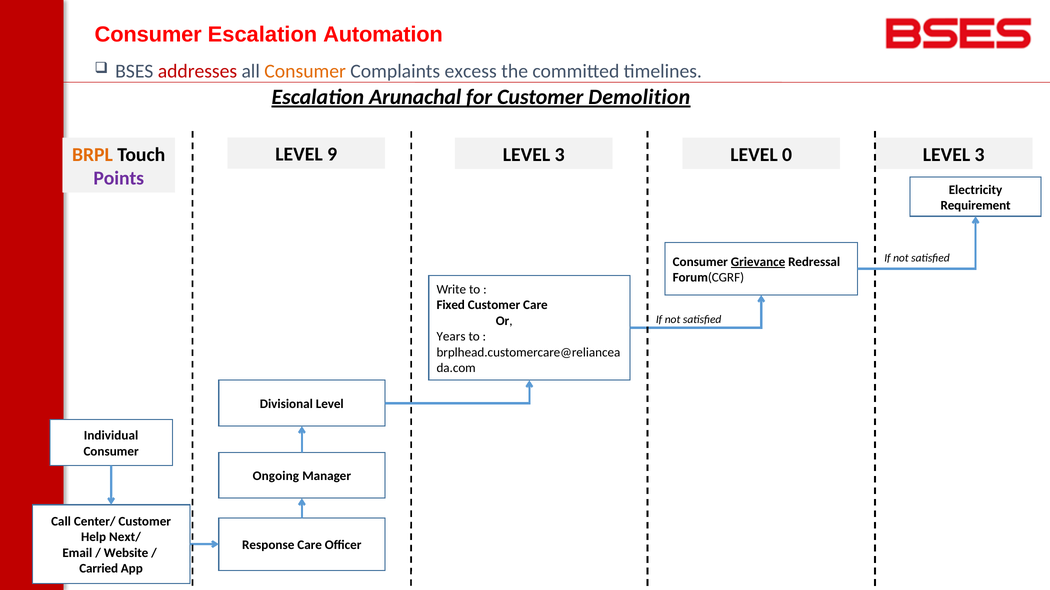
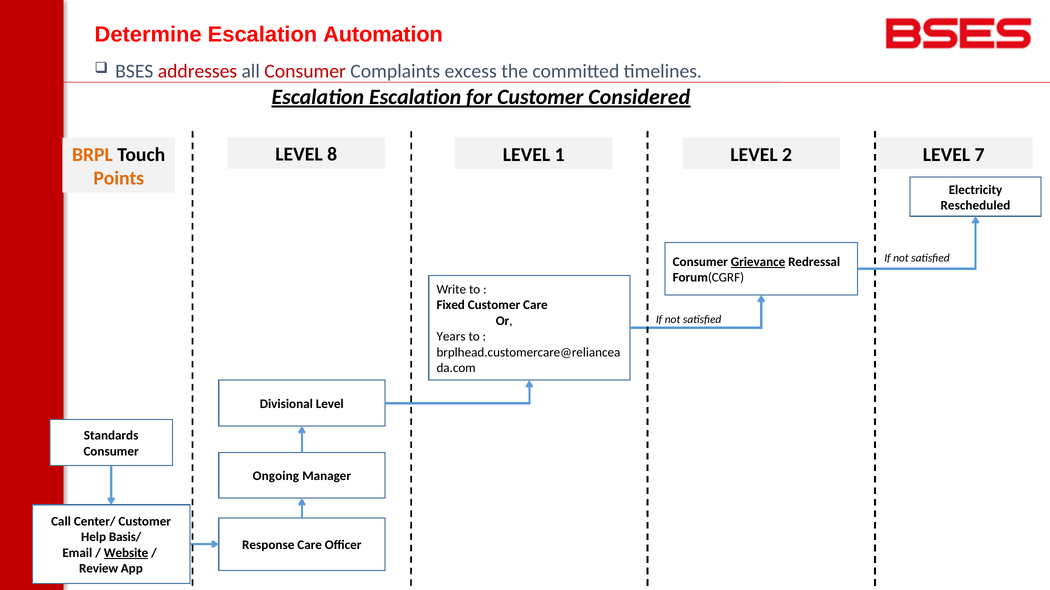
Consumer: Consumer -> Determine (148, 35)
Consumer colour: orange -> red (305, 71)
Escalation Arunachal: Arunachal -> Escalation (415, 97)
Demolition: Demolition -> Considered (639, 97)
9: 9 -> 8 (332, 155)
3: 3 -> 1 (560, 155)
0: 0 -> 2 (787, 155)
3: 3 -> 7 (980, 155)
Points colour: purple -> orange (119, 178)
Requirement: Requirement -> Rescheduled (975, 206)
Individual: Individual -> Standards (111, 436)
Next/: Next/ -> Basis/ (125, 538)
Website underline: none -> present (126, 553)
Carried: Carried -> Review (99, 569)
